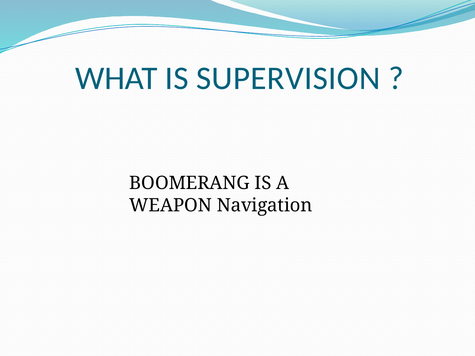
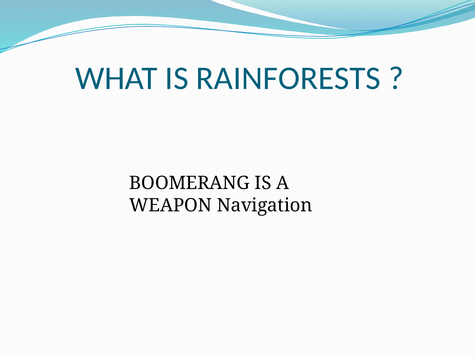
SUPERVISION: SUPERVISION -> RAINFORESTS (288, 78)
